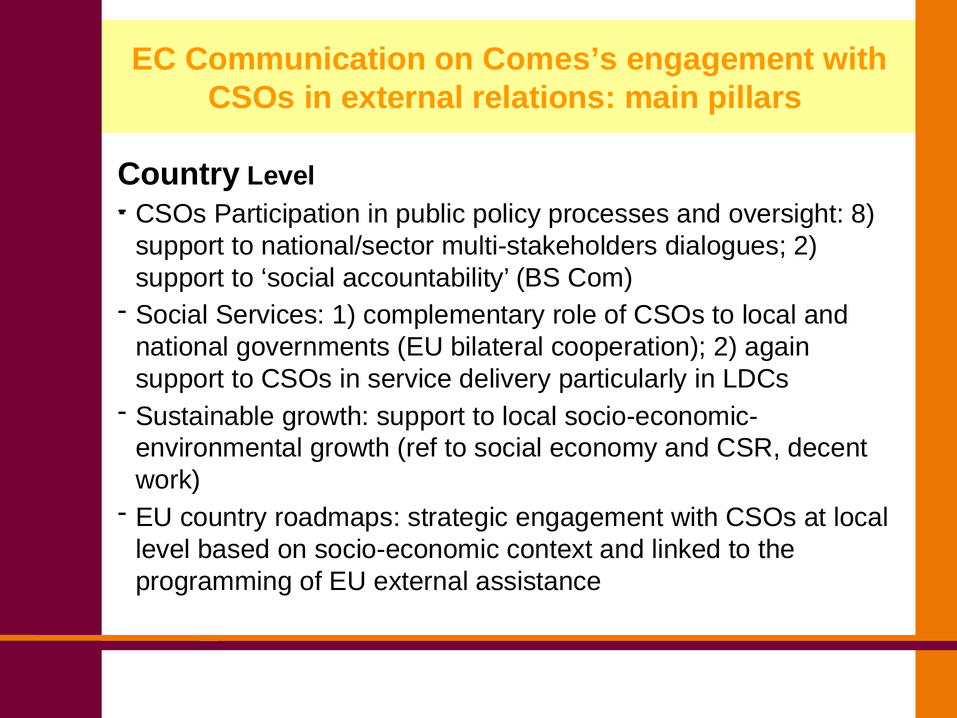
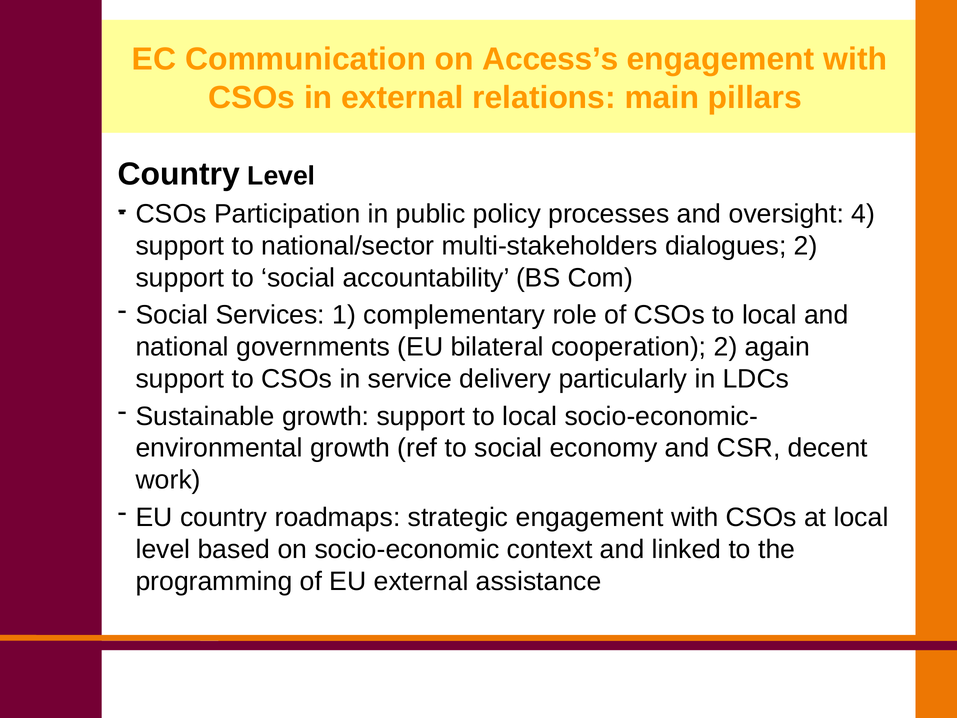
Comes’s: Comes’s -> Access’s (550, 59)
8: 8 -> 4 (863, 214)
